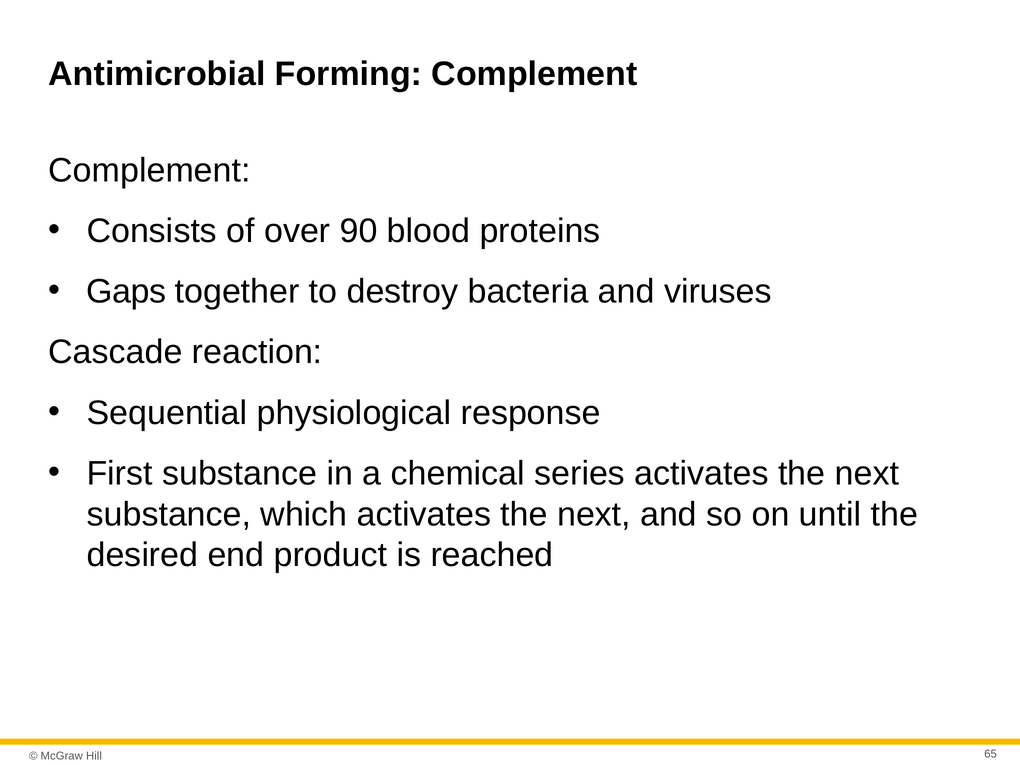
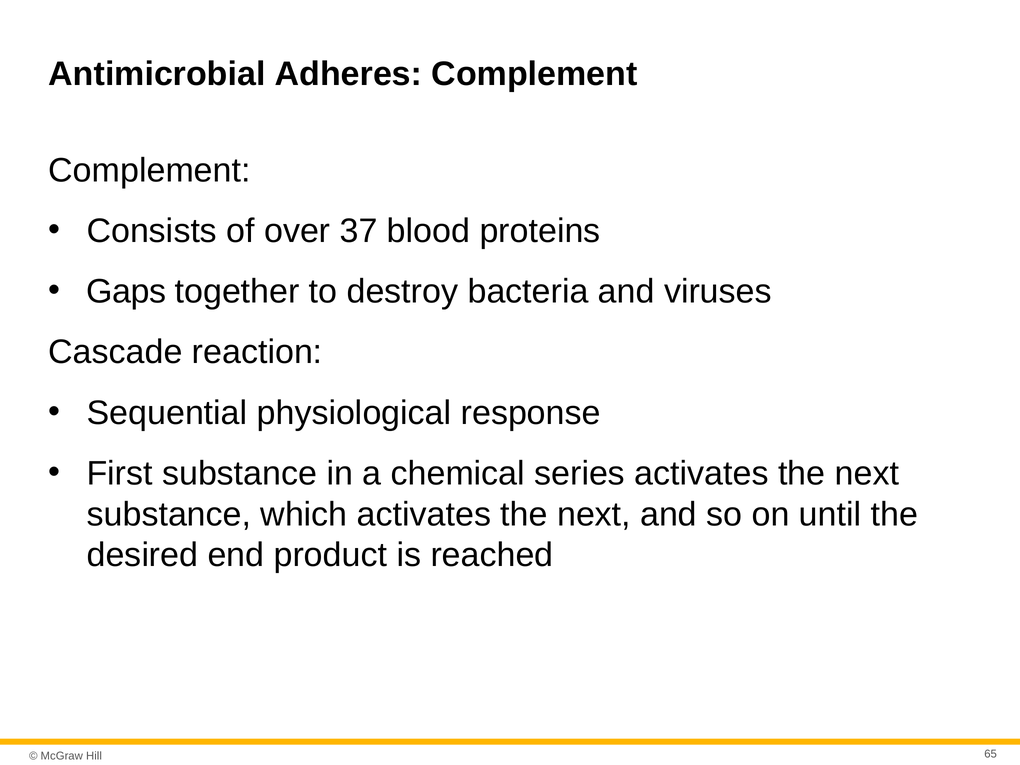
Forming: Forming -> Adheres (349, 74)
90: 90 -> 37 (359, 231)
